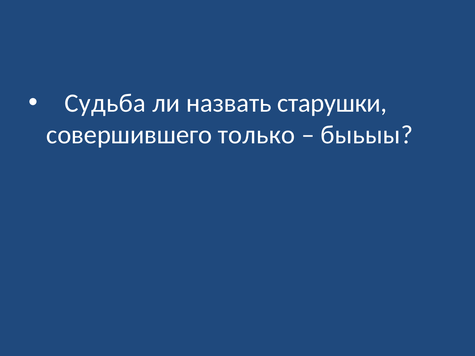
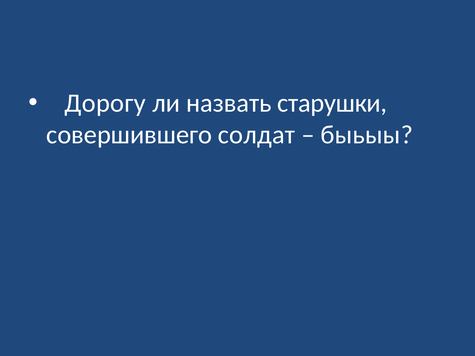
Судьба: Судьба -> Дорогу (105, 103)
только: только -> солдат (257, 135)
